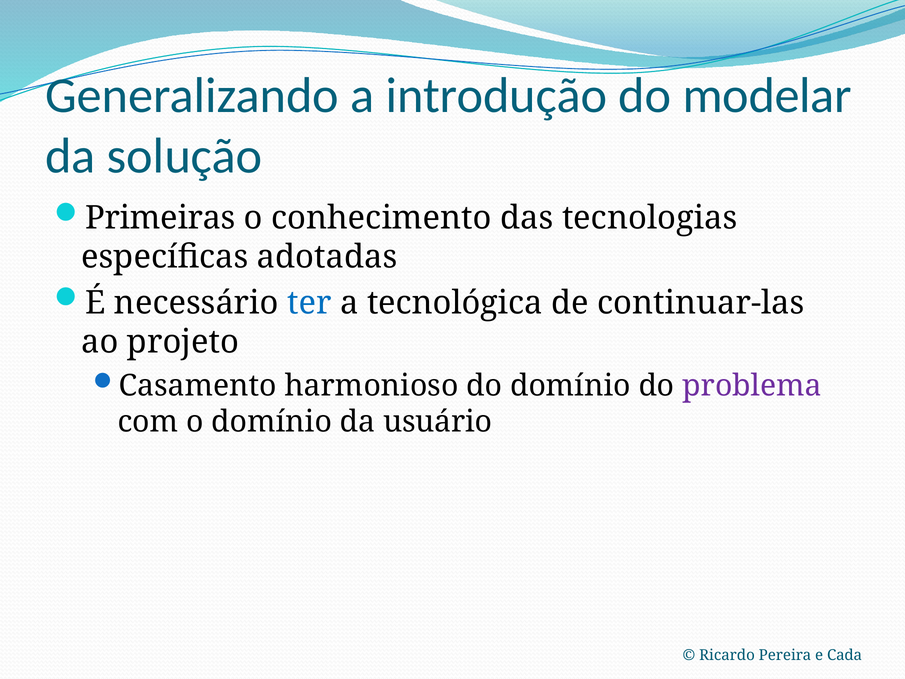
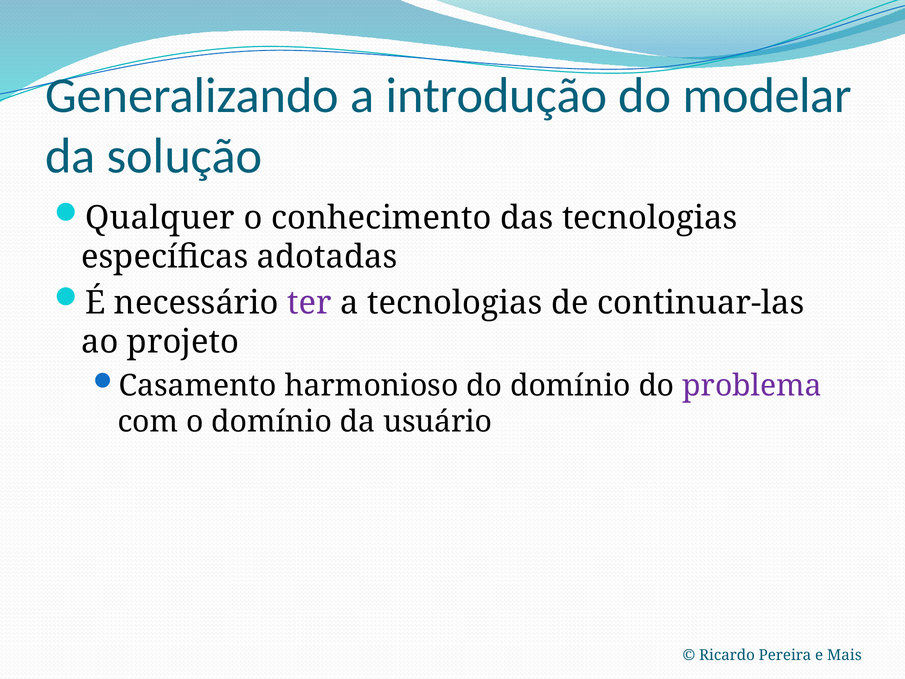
Primeiras: Primeiras -> Qualquer (160, 218)
ter colour: blue -> purple (309, 303)
a tecnológica: tecnológica -> tecnologias (455, 303)
Cada: Cada -> Mais (844, 655)
